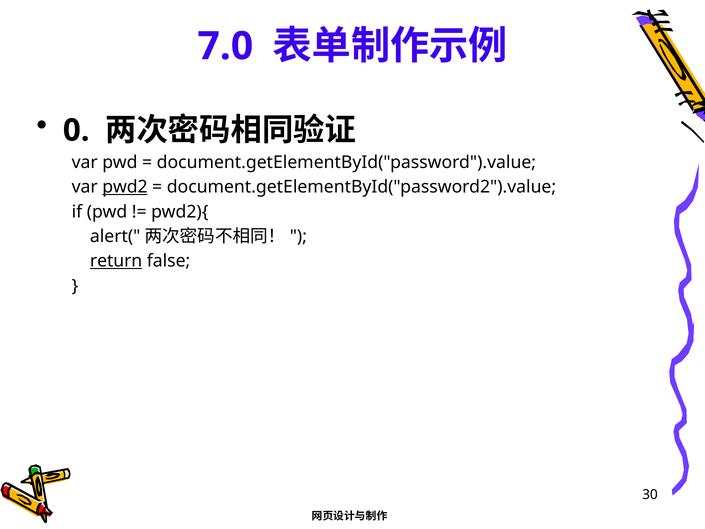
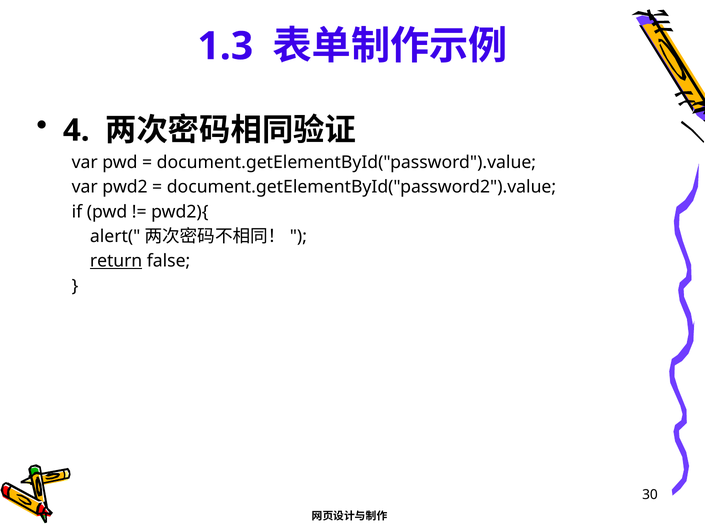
7.0: 7.0 -> 1.3 (225, 46)
0: 0 -> 4 (76, 130)
pwd2 underline: present -> none (125, 187)
